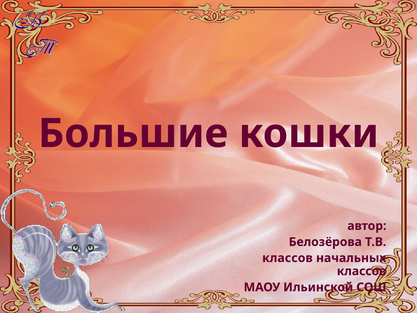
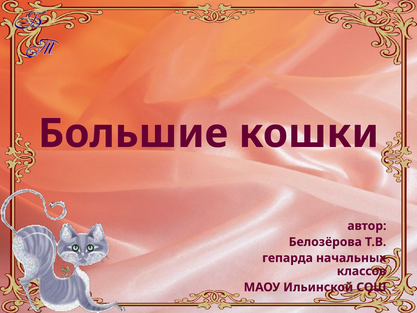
классов: классов -> гепарда (288, 258)
